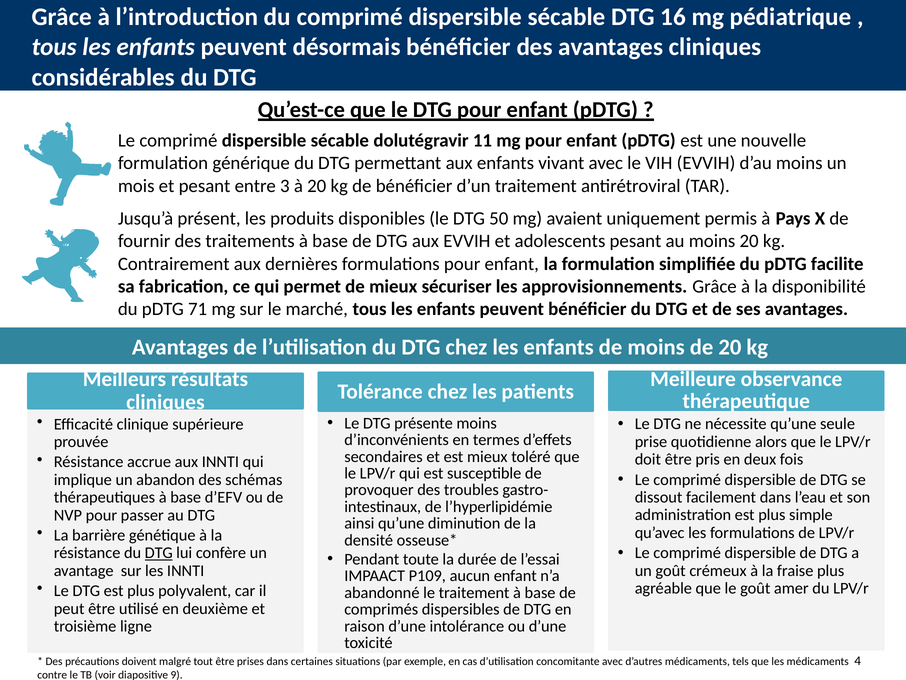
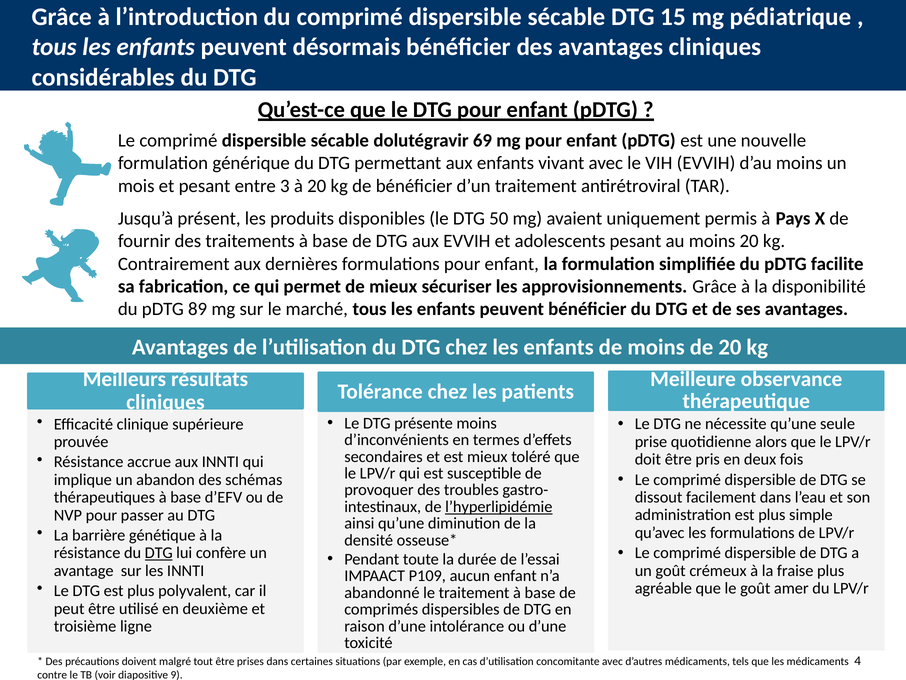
16: 16 -> 15 (673, 17)
11: 11 -> 69 (482, 140)
71: 71 -> 89 (198, 309)
l’hyperlipidémie underline: none -> present (499, 506)
